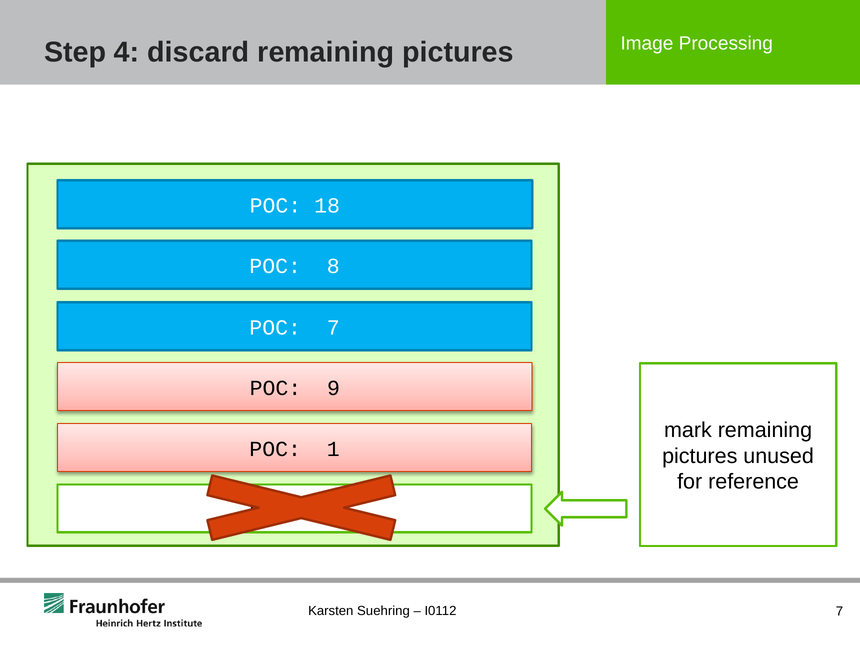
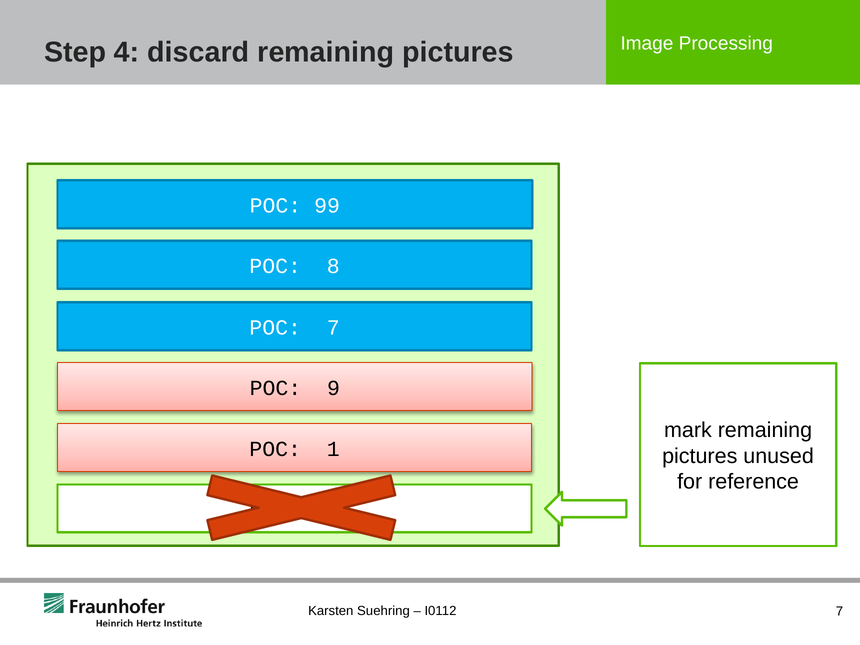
18: 18 -> 99 (327, 206)
